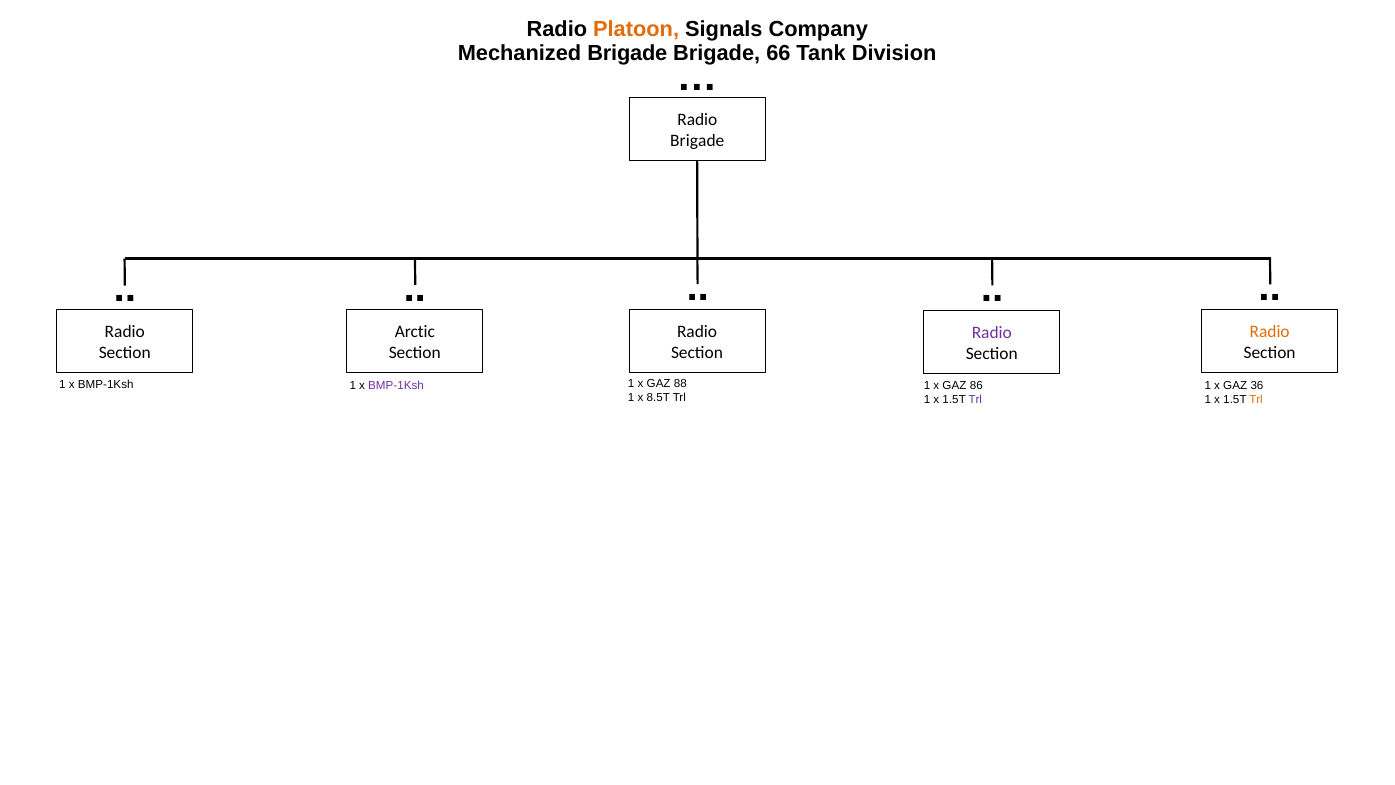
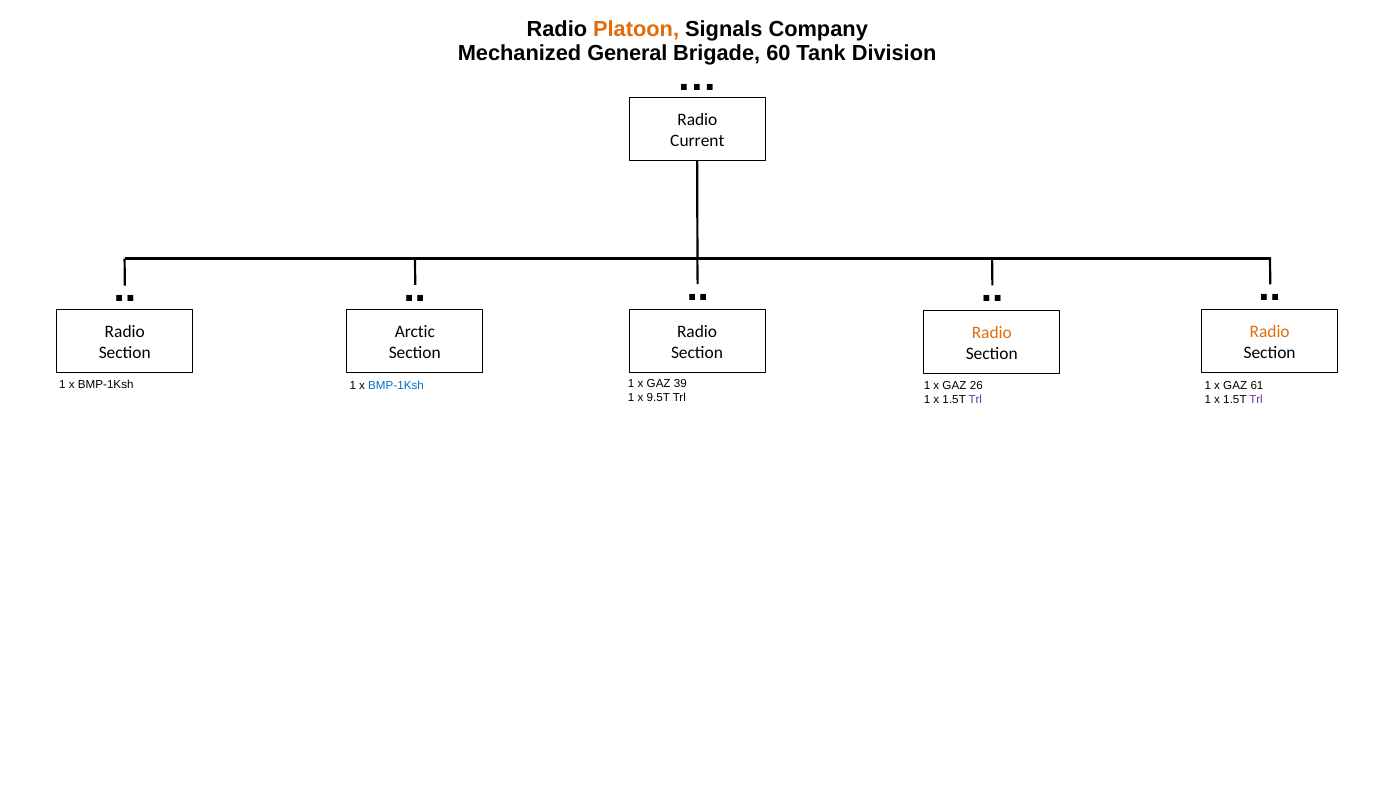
Mechanized Brigade: Brigade -> General (627, 53)
66: 66 -> 60 (778, 53)
Brigade: Brigade -> Current (697, 140)
Radio colour: purple -> orange (992, 333)
88: 88 -> 39 (680, 383)
BMP-1Ksh colour: purple -> blue (396, 385)
86: 86 -> 26 (976, 385)
36: 36 -> 61 (1257, 386)
8.5T: 8.5T -> 9.5T (658, 397)
Trl colour: orange -> purple (1256, 400)
